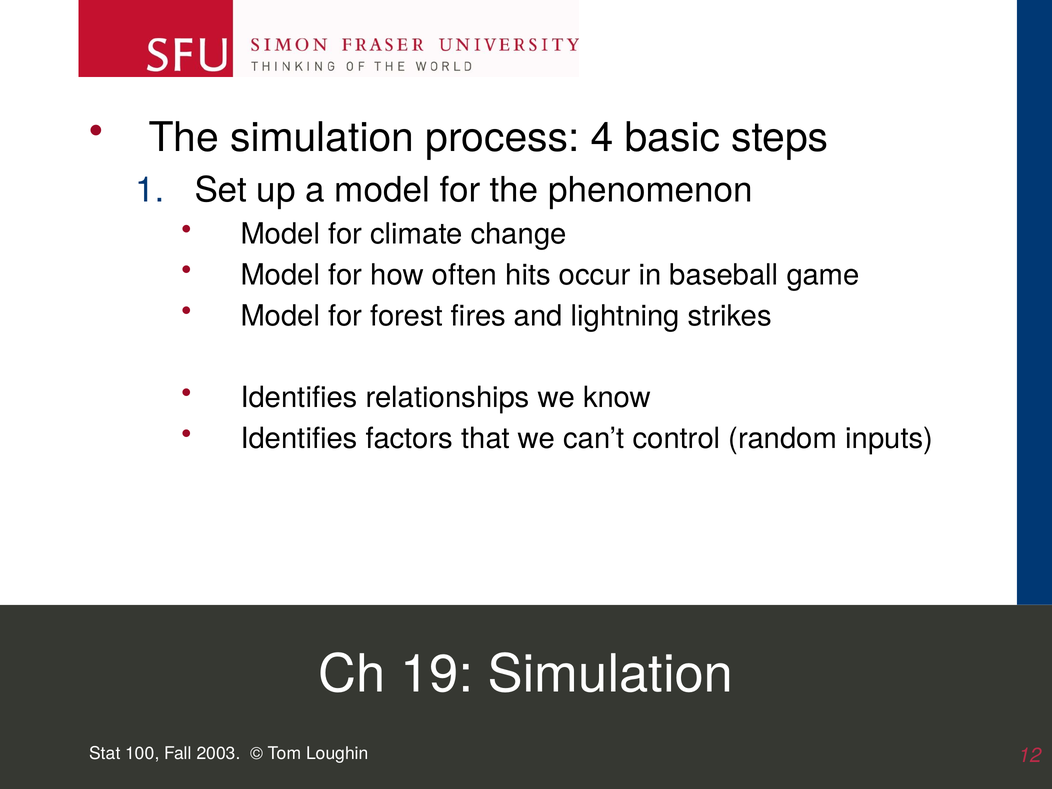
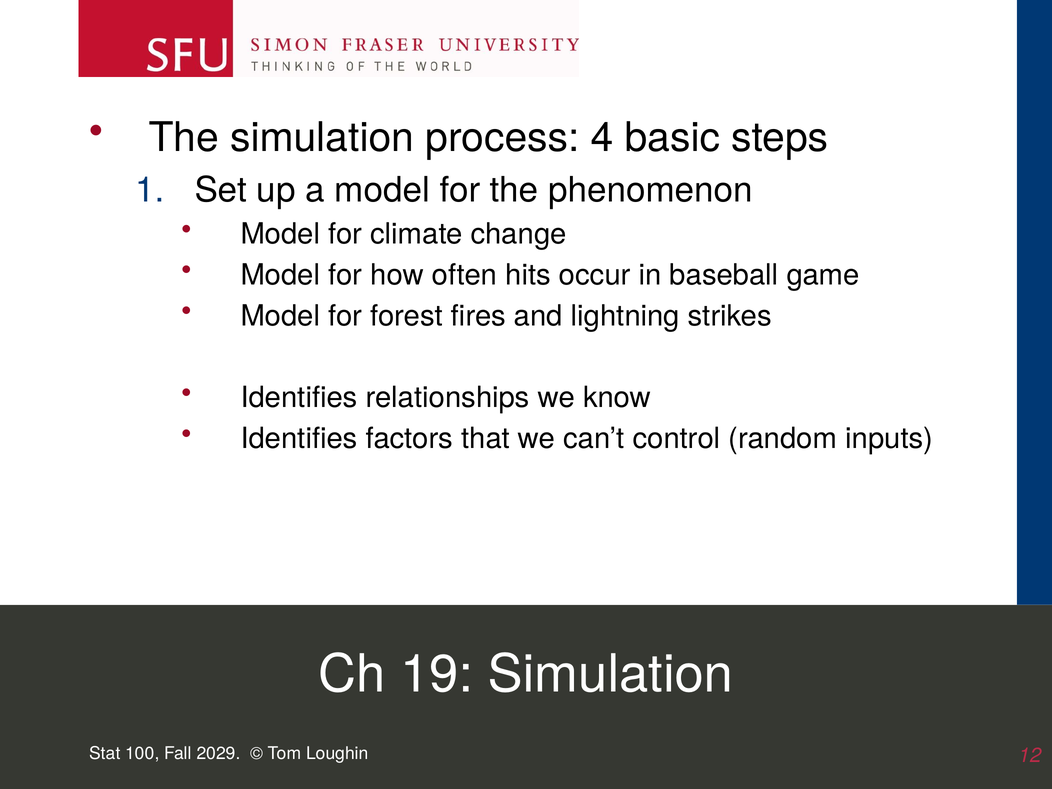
2003: 2003 -> 2029 (219, 753)
